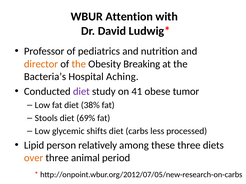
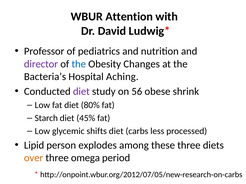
director colour: orange -> purple (41, 64)
the colour: orange -> blue (79, 64)
Breaking: Breaking -> Changes (142, 64)
41: 41 -> 56 (137, 92)
tumor: tumor -> shrink (186, 92)
38%: 38% -> 80% (90, 105)
Stools: Stools -> Starch (46, 118)
69%: 69% -> 45% (86, 118)
relatively: relatively -> explodes (98, 146)
animal: animal -> omega (85, 158)
